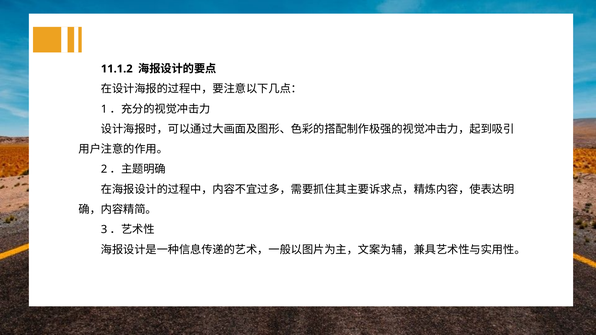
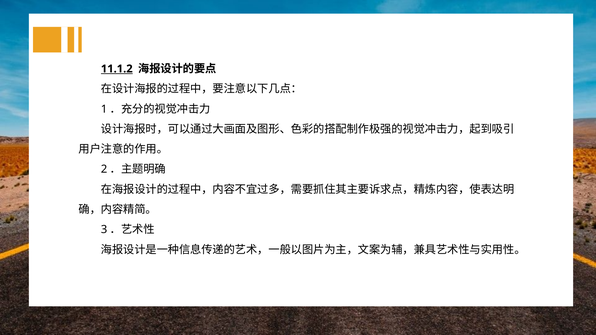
11.1.2 underline: none -> present (117, 69)
